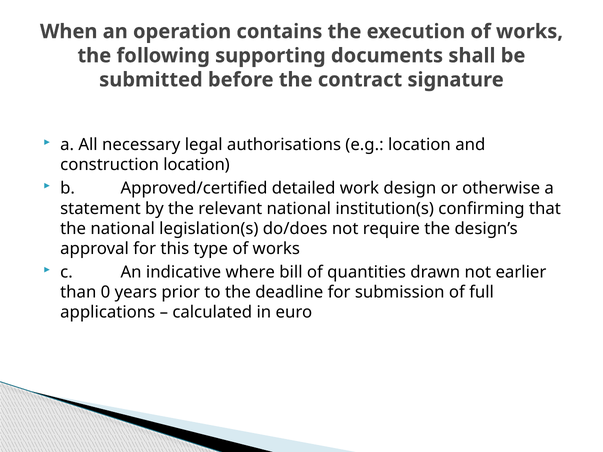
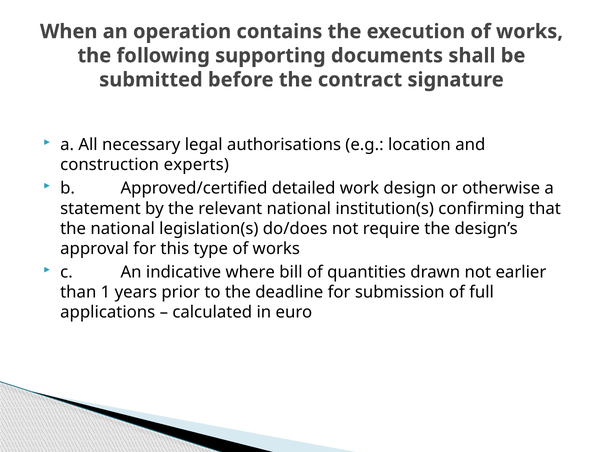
construction location: location -> experts (196, 165)
0: 0 -> 1 (106, 292)
